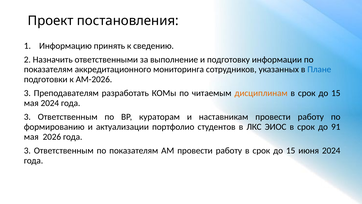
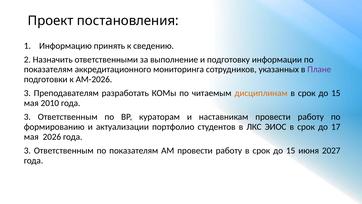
Плане colour: blue -> purple (319, 69)
мая 2024: 2024 -> 2010 (50, 103)
91: 91 -> 17 (336, 127)
июня 2024: 2024 -> 2027 (331, 150)
